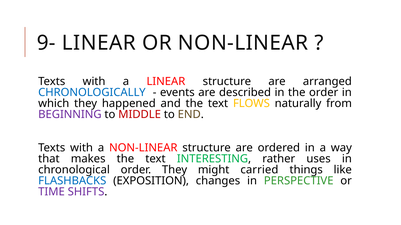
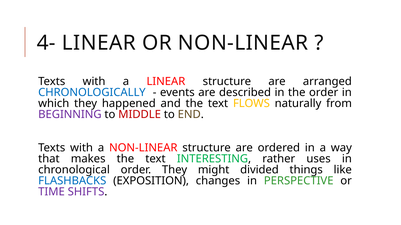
9-: 9- -> 4- (46, 43)
carried: carried -> divided (259, 170)
